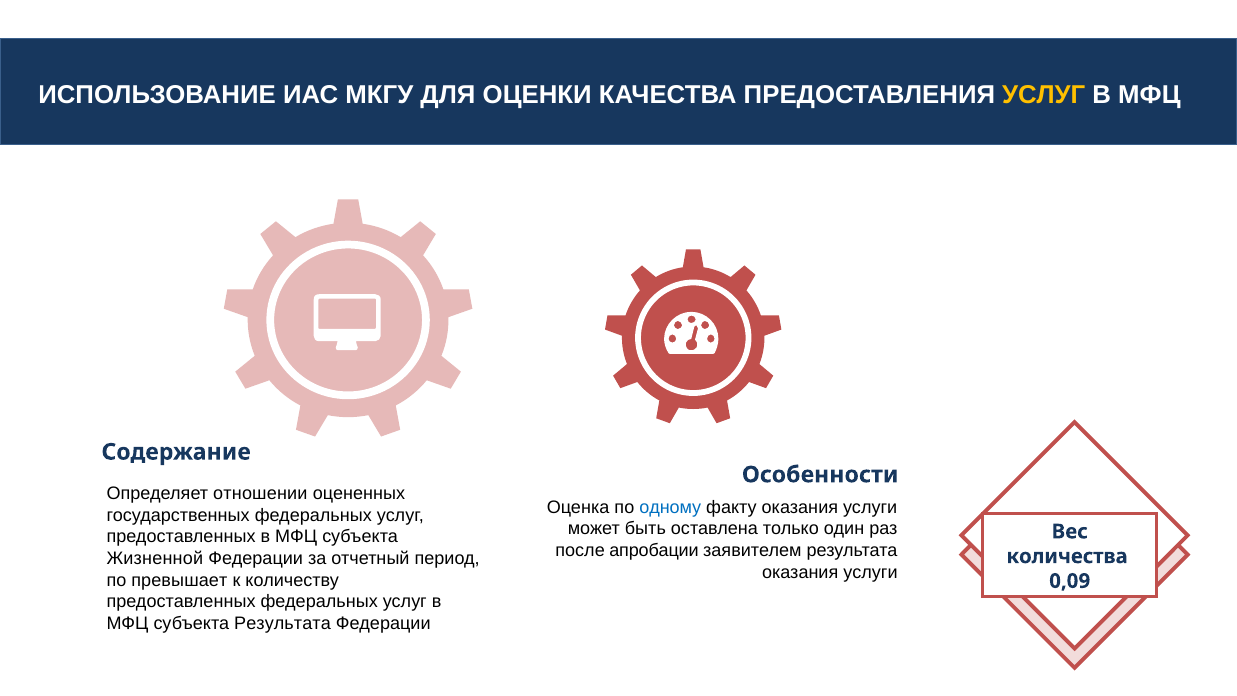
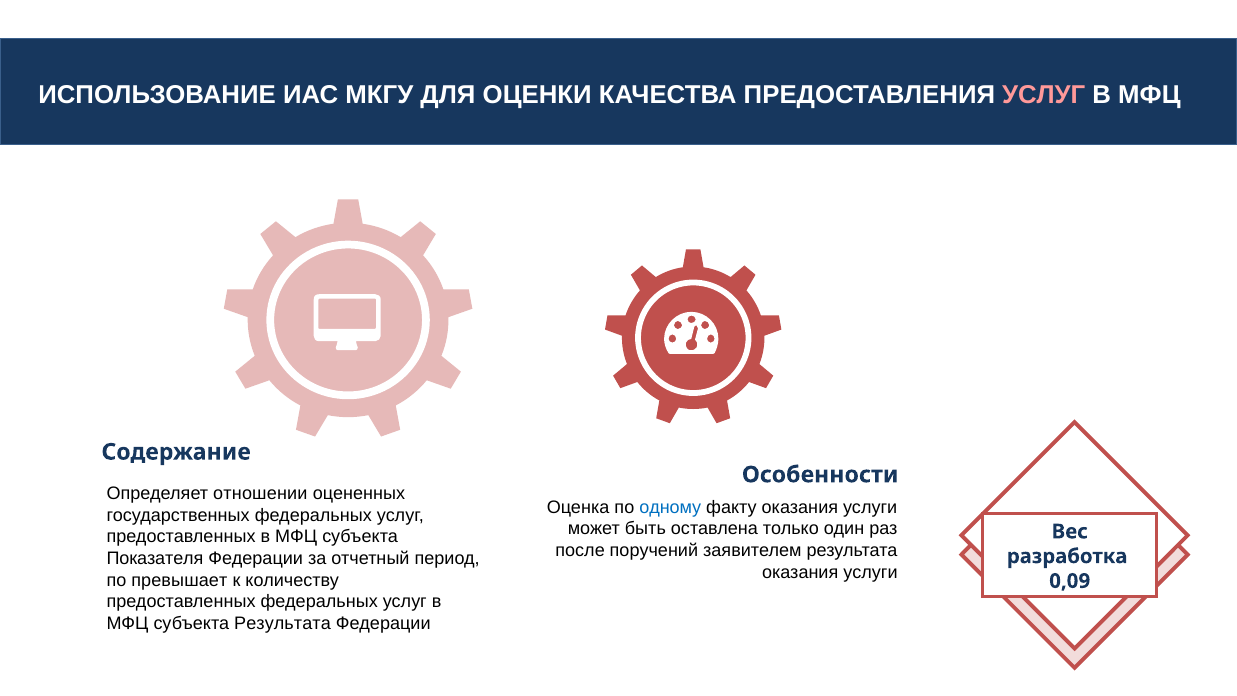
УСЛУГ colour: yellow -> pink (1044, 95)
апробации: апробации -> поручений (654, 550)
Жизненной: Жизненной -> Показателя (155, 559)
количества: количества -> разработка (1067, 556)
